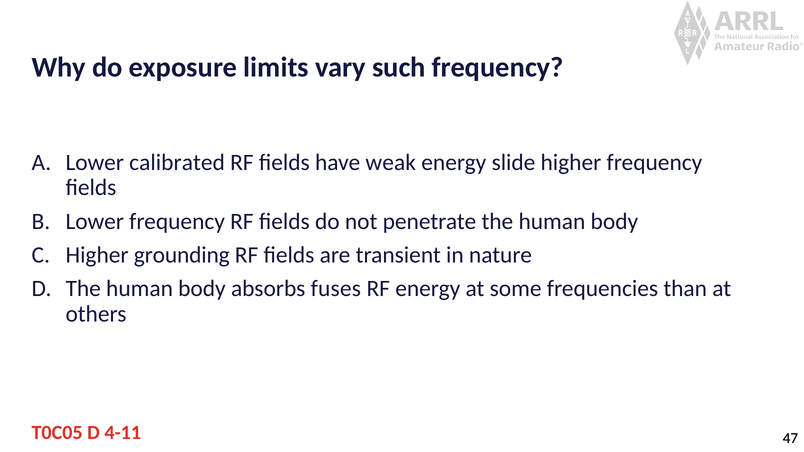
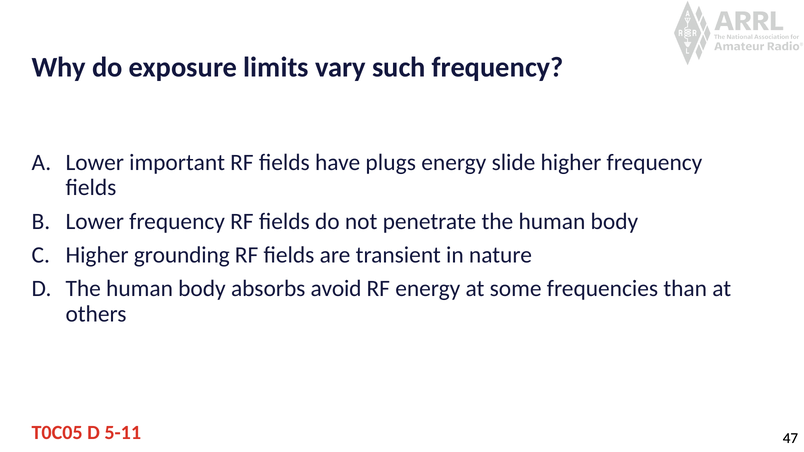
calibrated: calibrated -> important (177, 162)
weak: weak -> plugs (391, 162)
fuses: fuses -> avoid (336, 289)
4-11: 4-11 -> 5-11 (123, 433)
